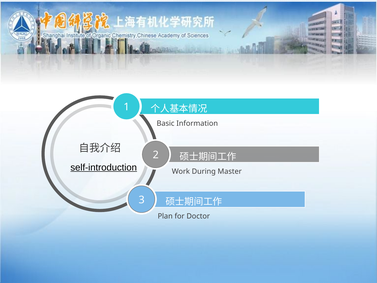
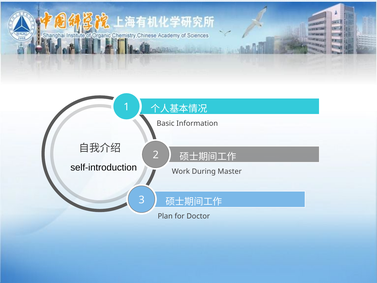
self-introduction underline: present -> none (104, 167)
